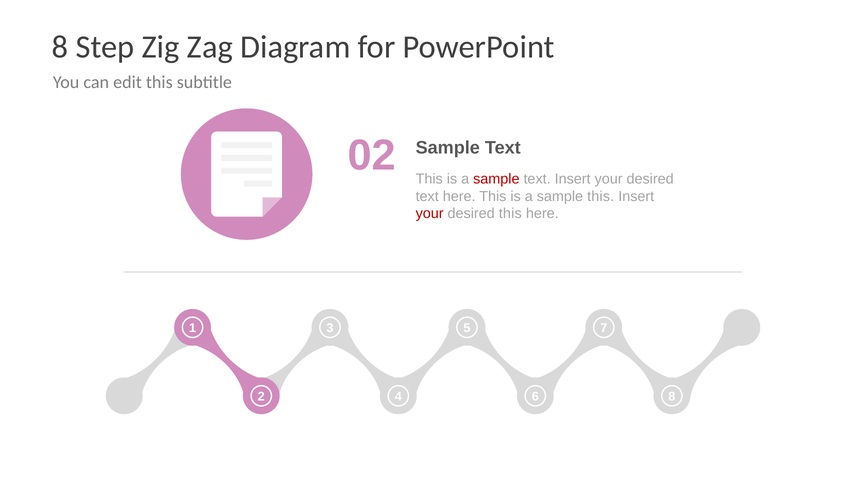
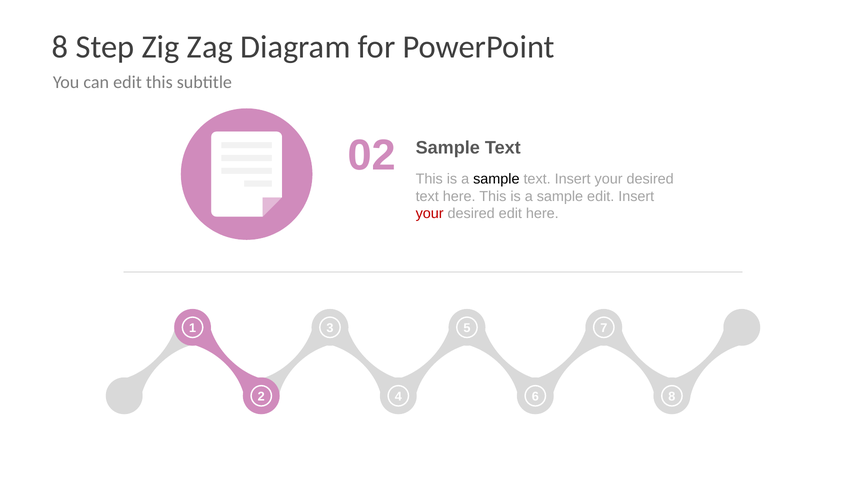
sample colour: red -> black (496, 179)
sample this: this -> edit (601, 196)
desired this: this -> edit (510, 214)
